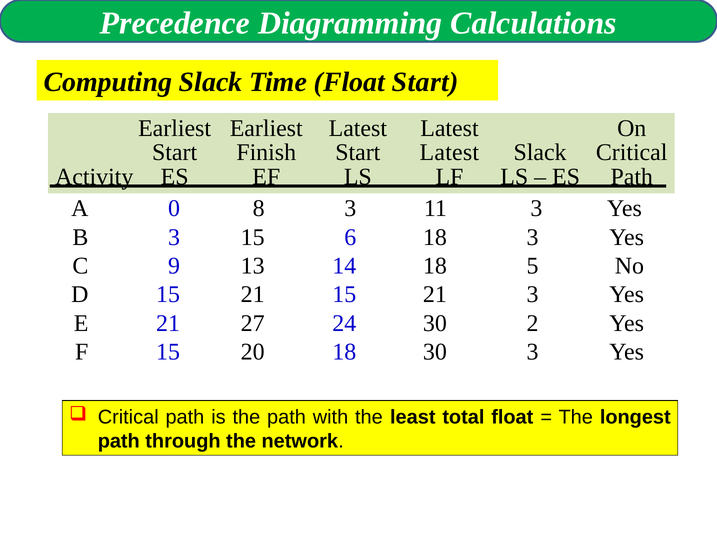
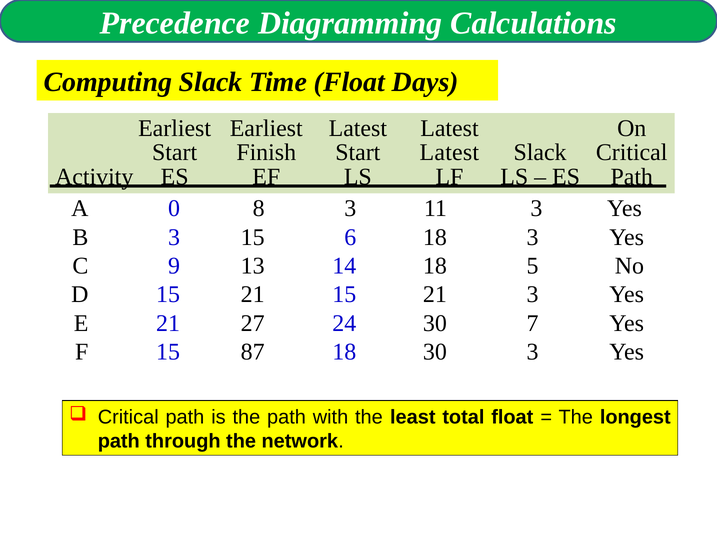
Float Start: Start -> Days (425, 82)
2: 2 -> 7 (532, 323)
20: 20 -> 87 (253, 352)
